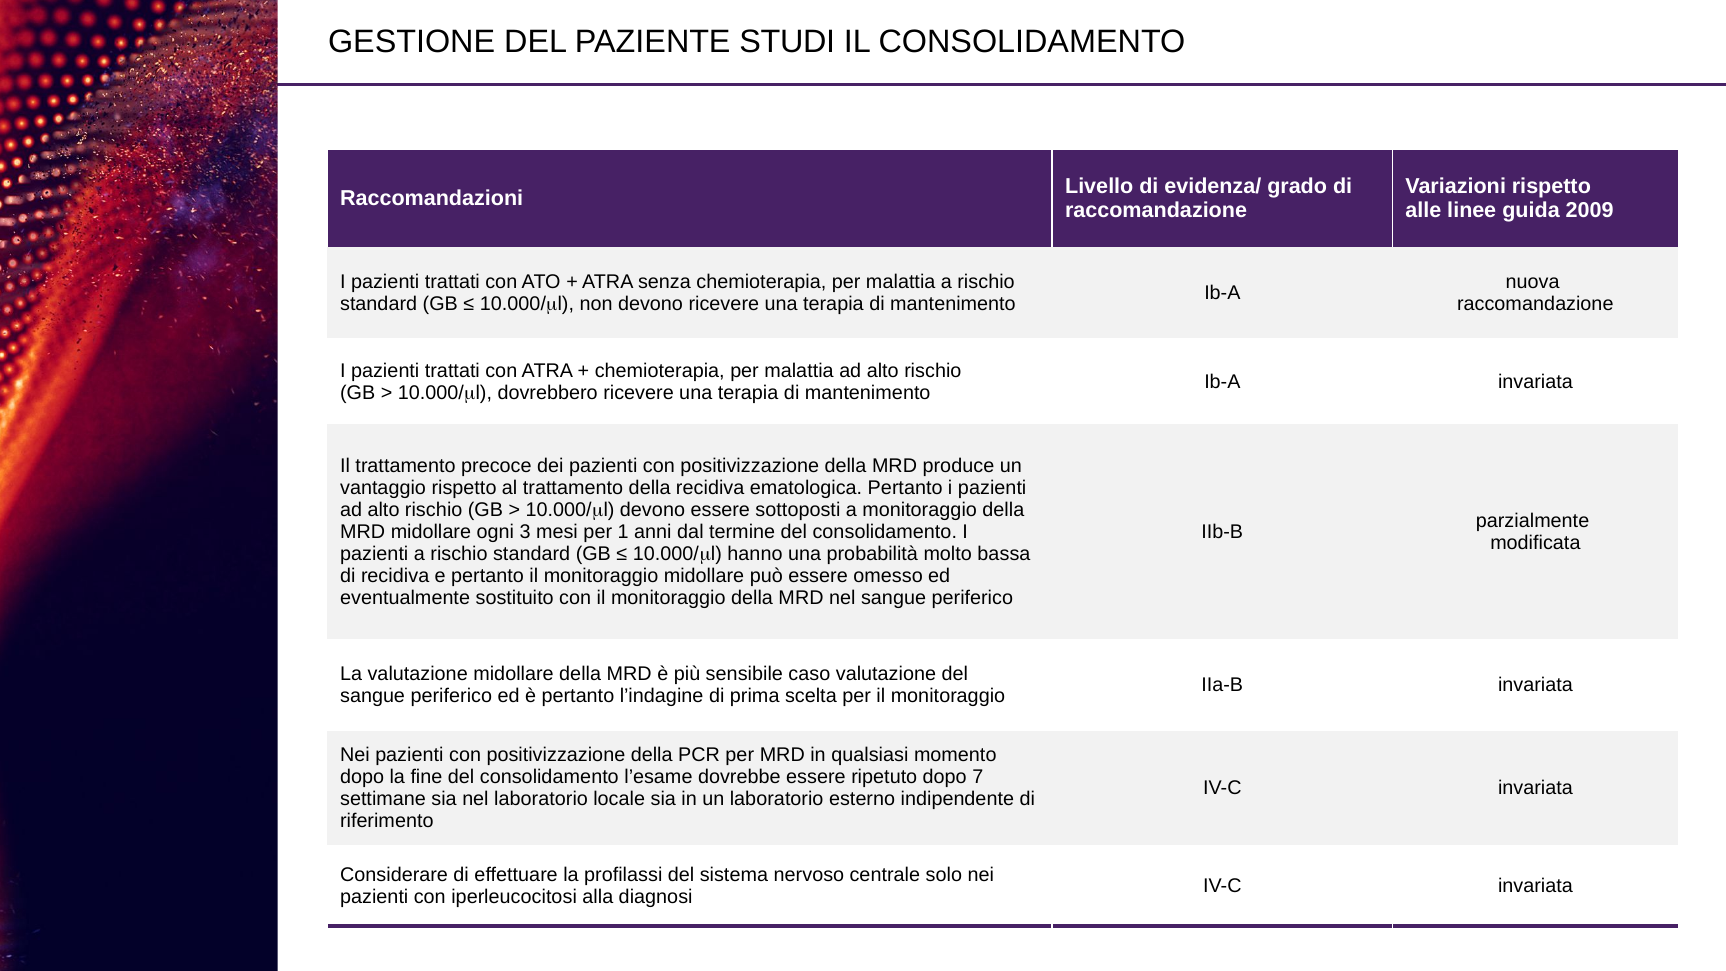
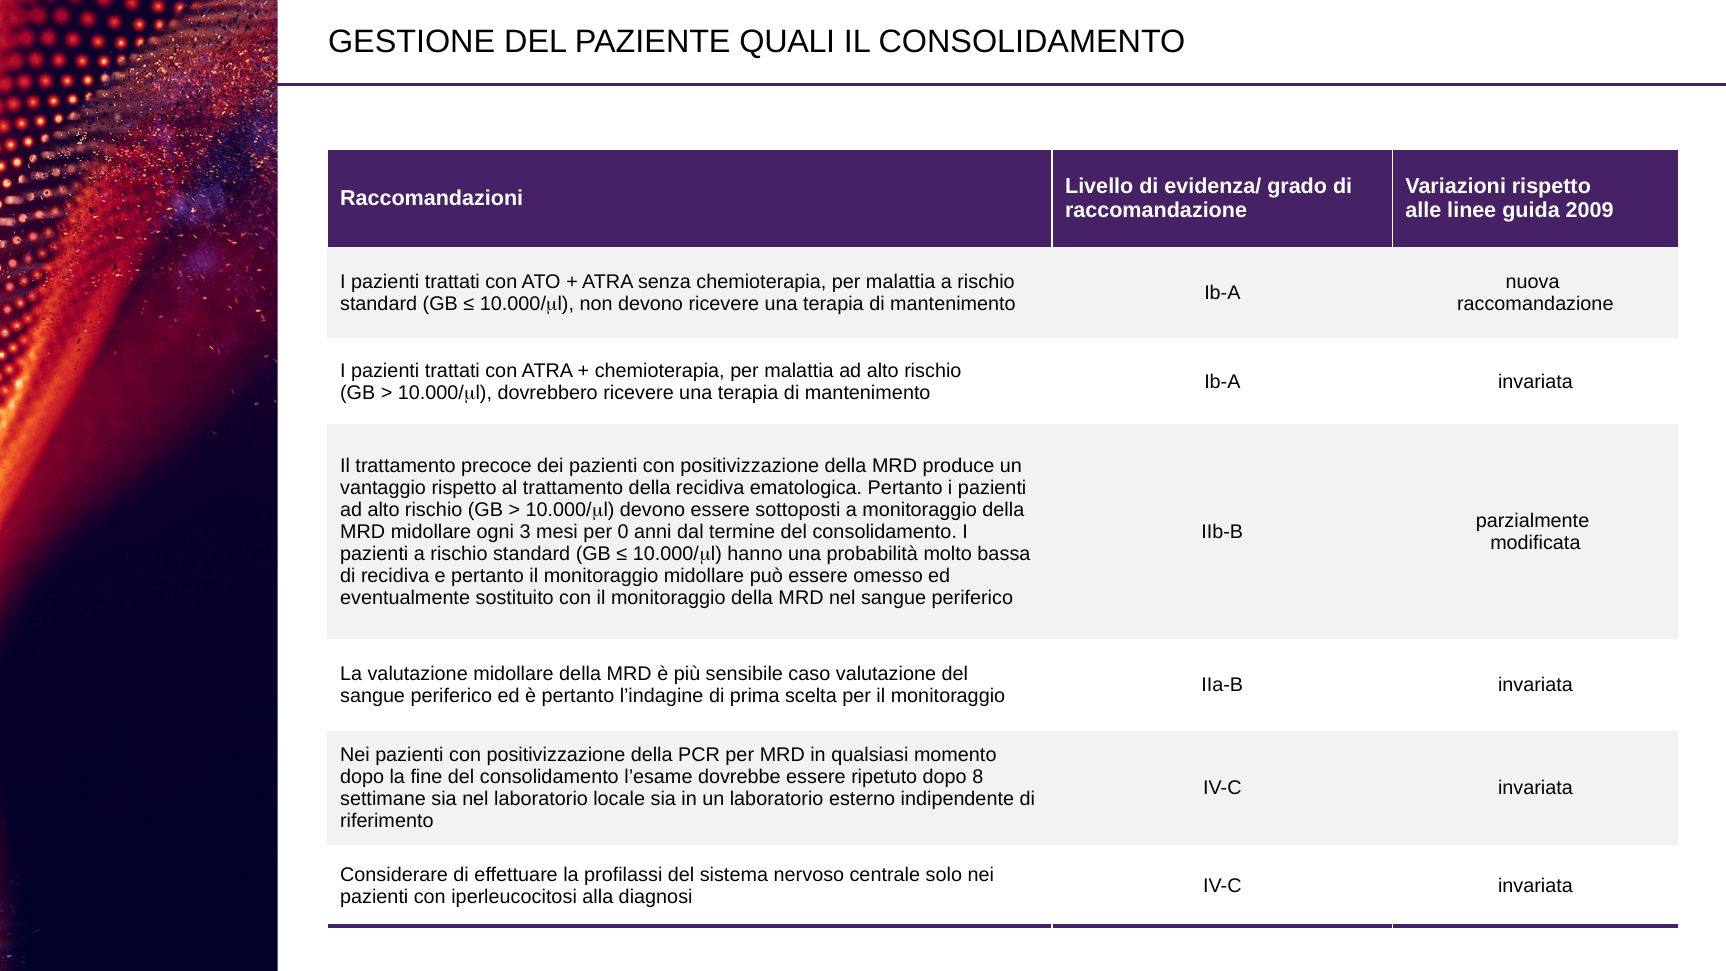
STUDI: STUDI -> QUALI (787, 42)
1: 1 -> 0 (623, 532)
7: 7 -> 8 (978, 777)
